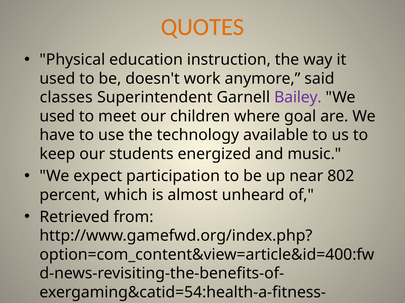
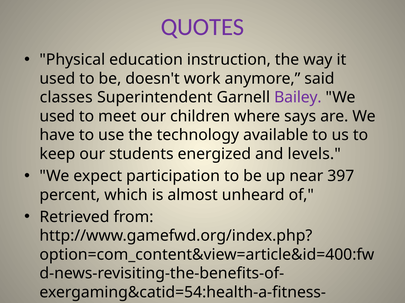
QUOTES colour: orange -> purple (203, 27)
goal: goal -> says (300, 117)
music: music -> levels (314, 154)
802: 802 -> 397 (341, 176)
